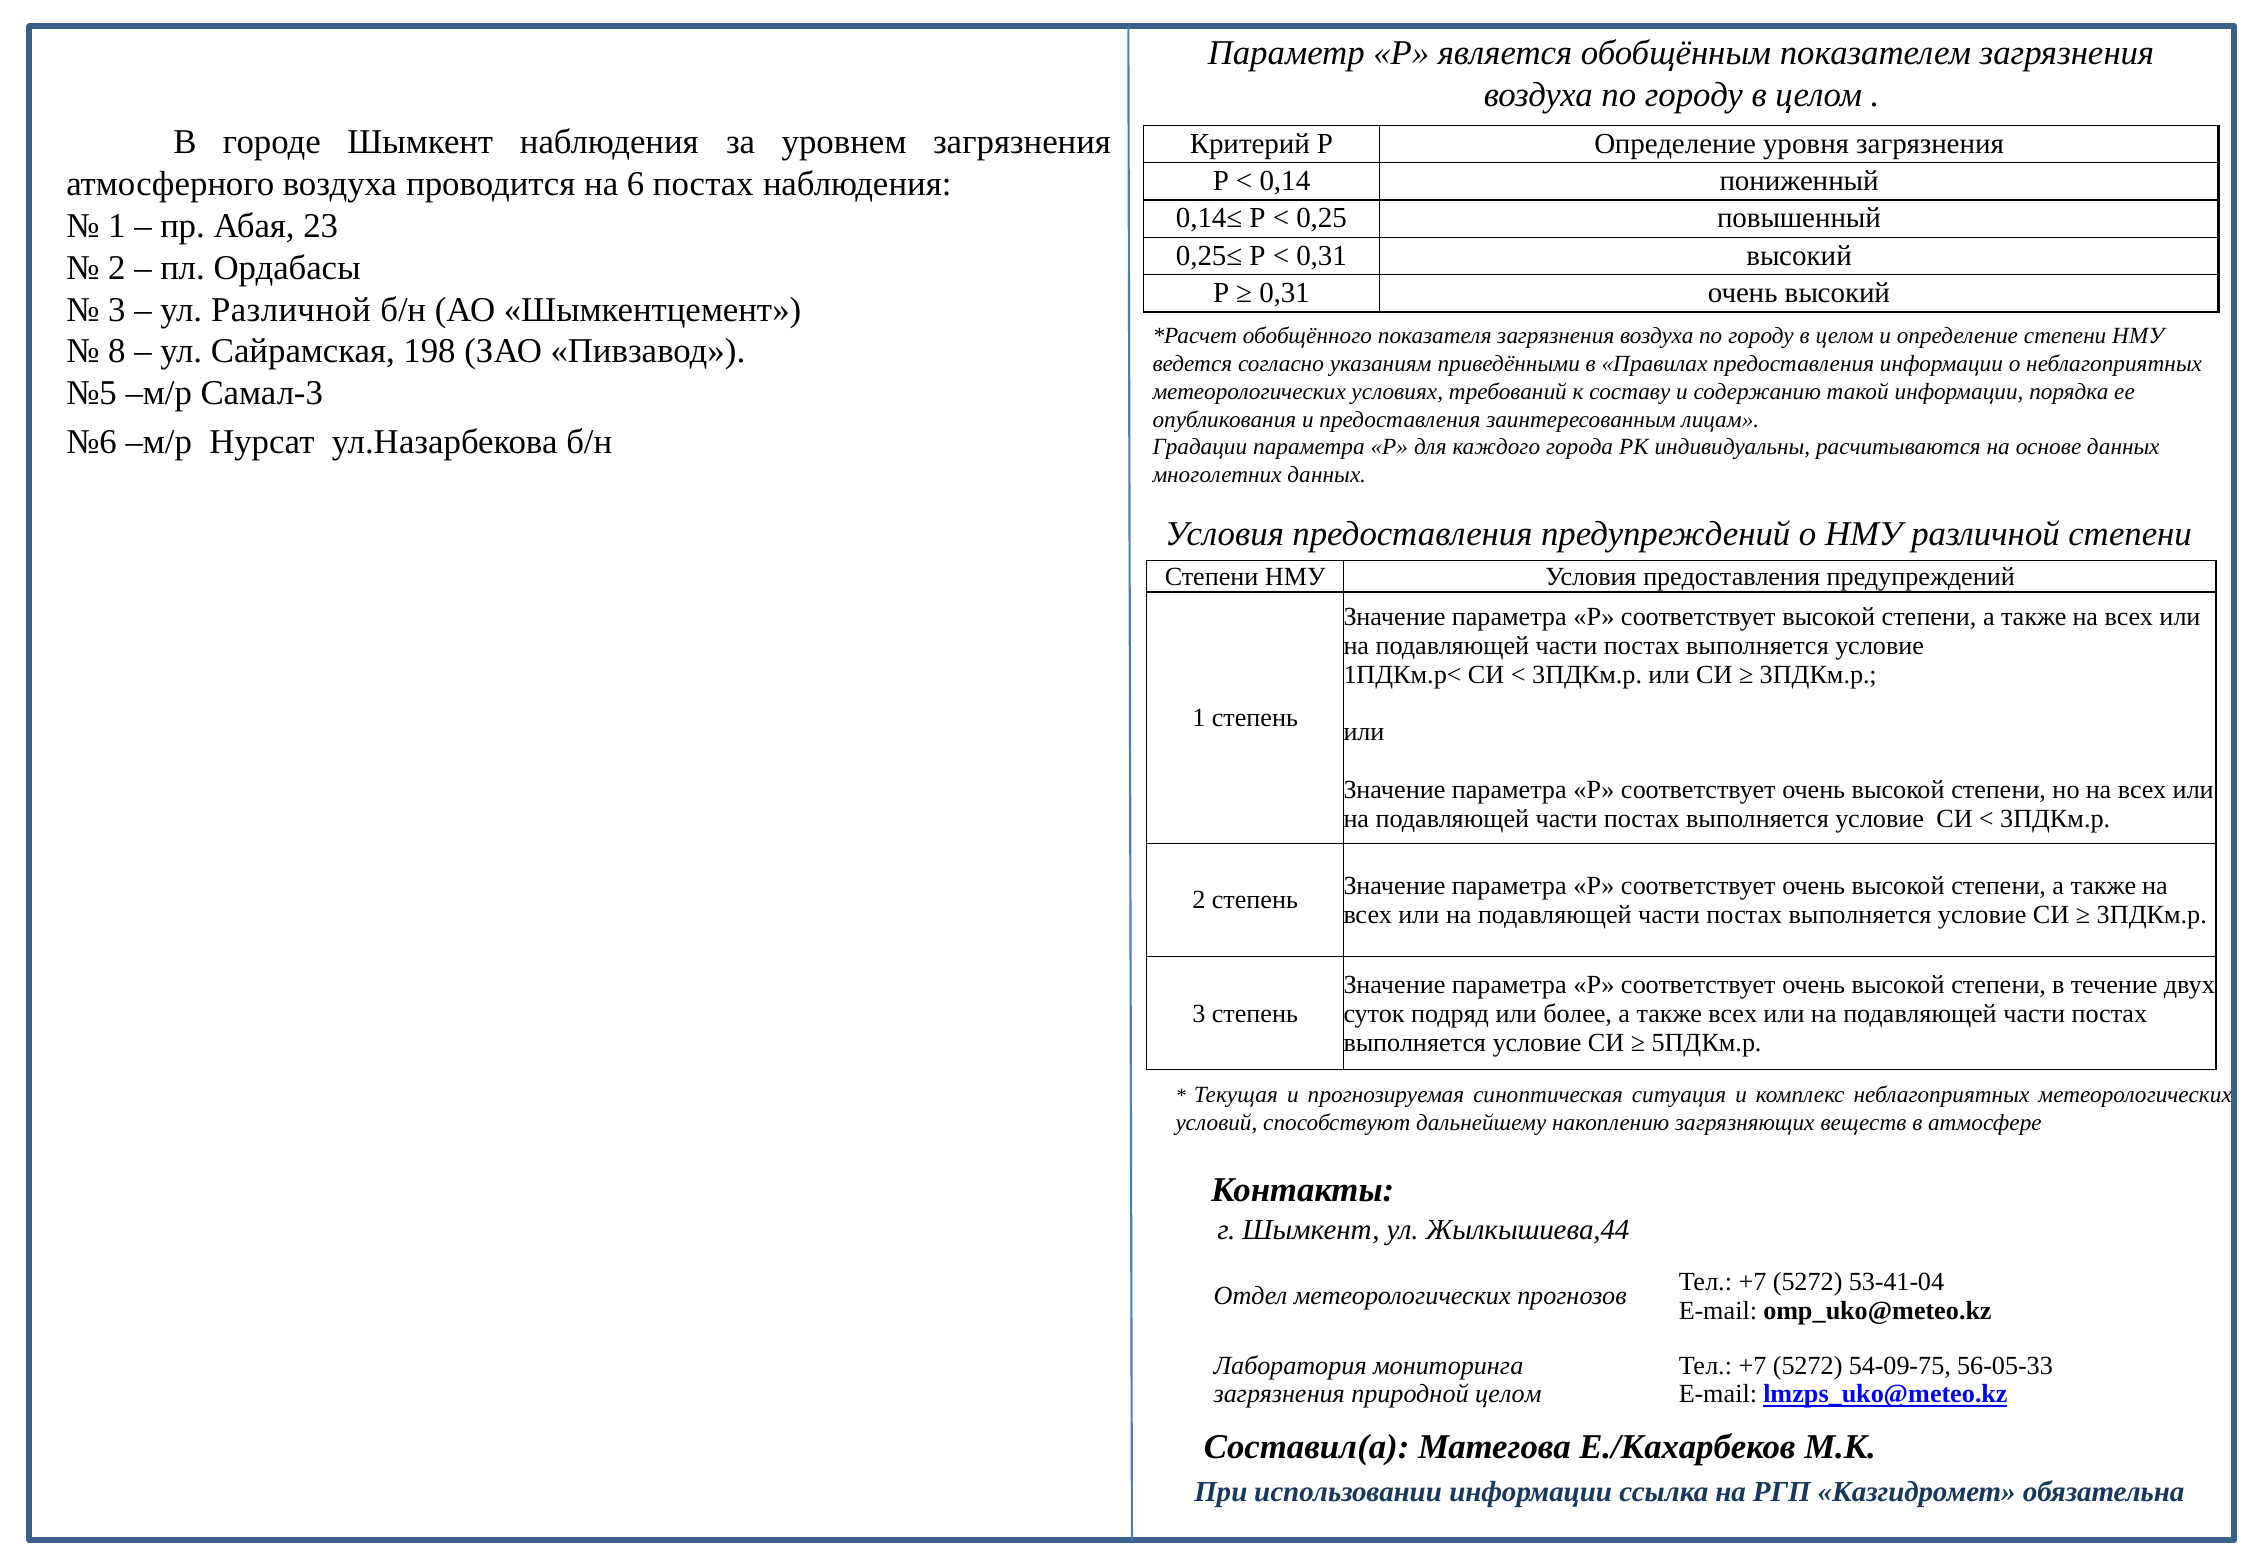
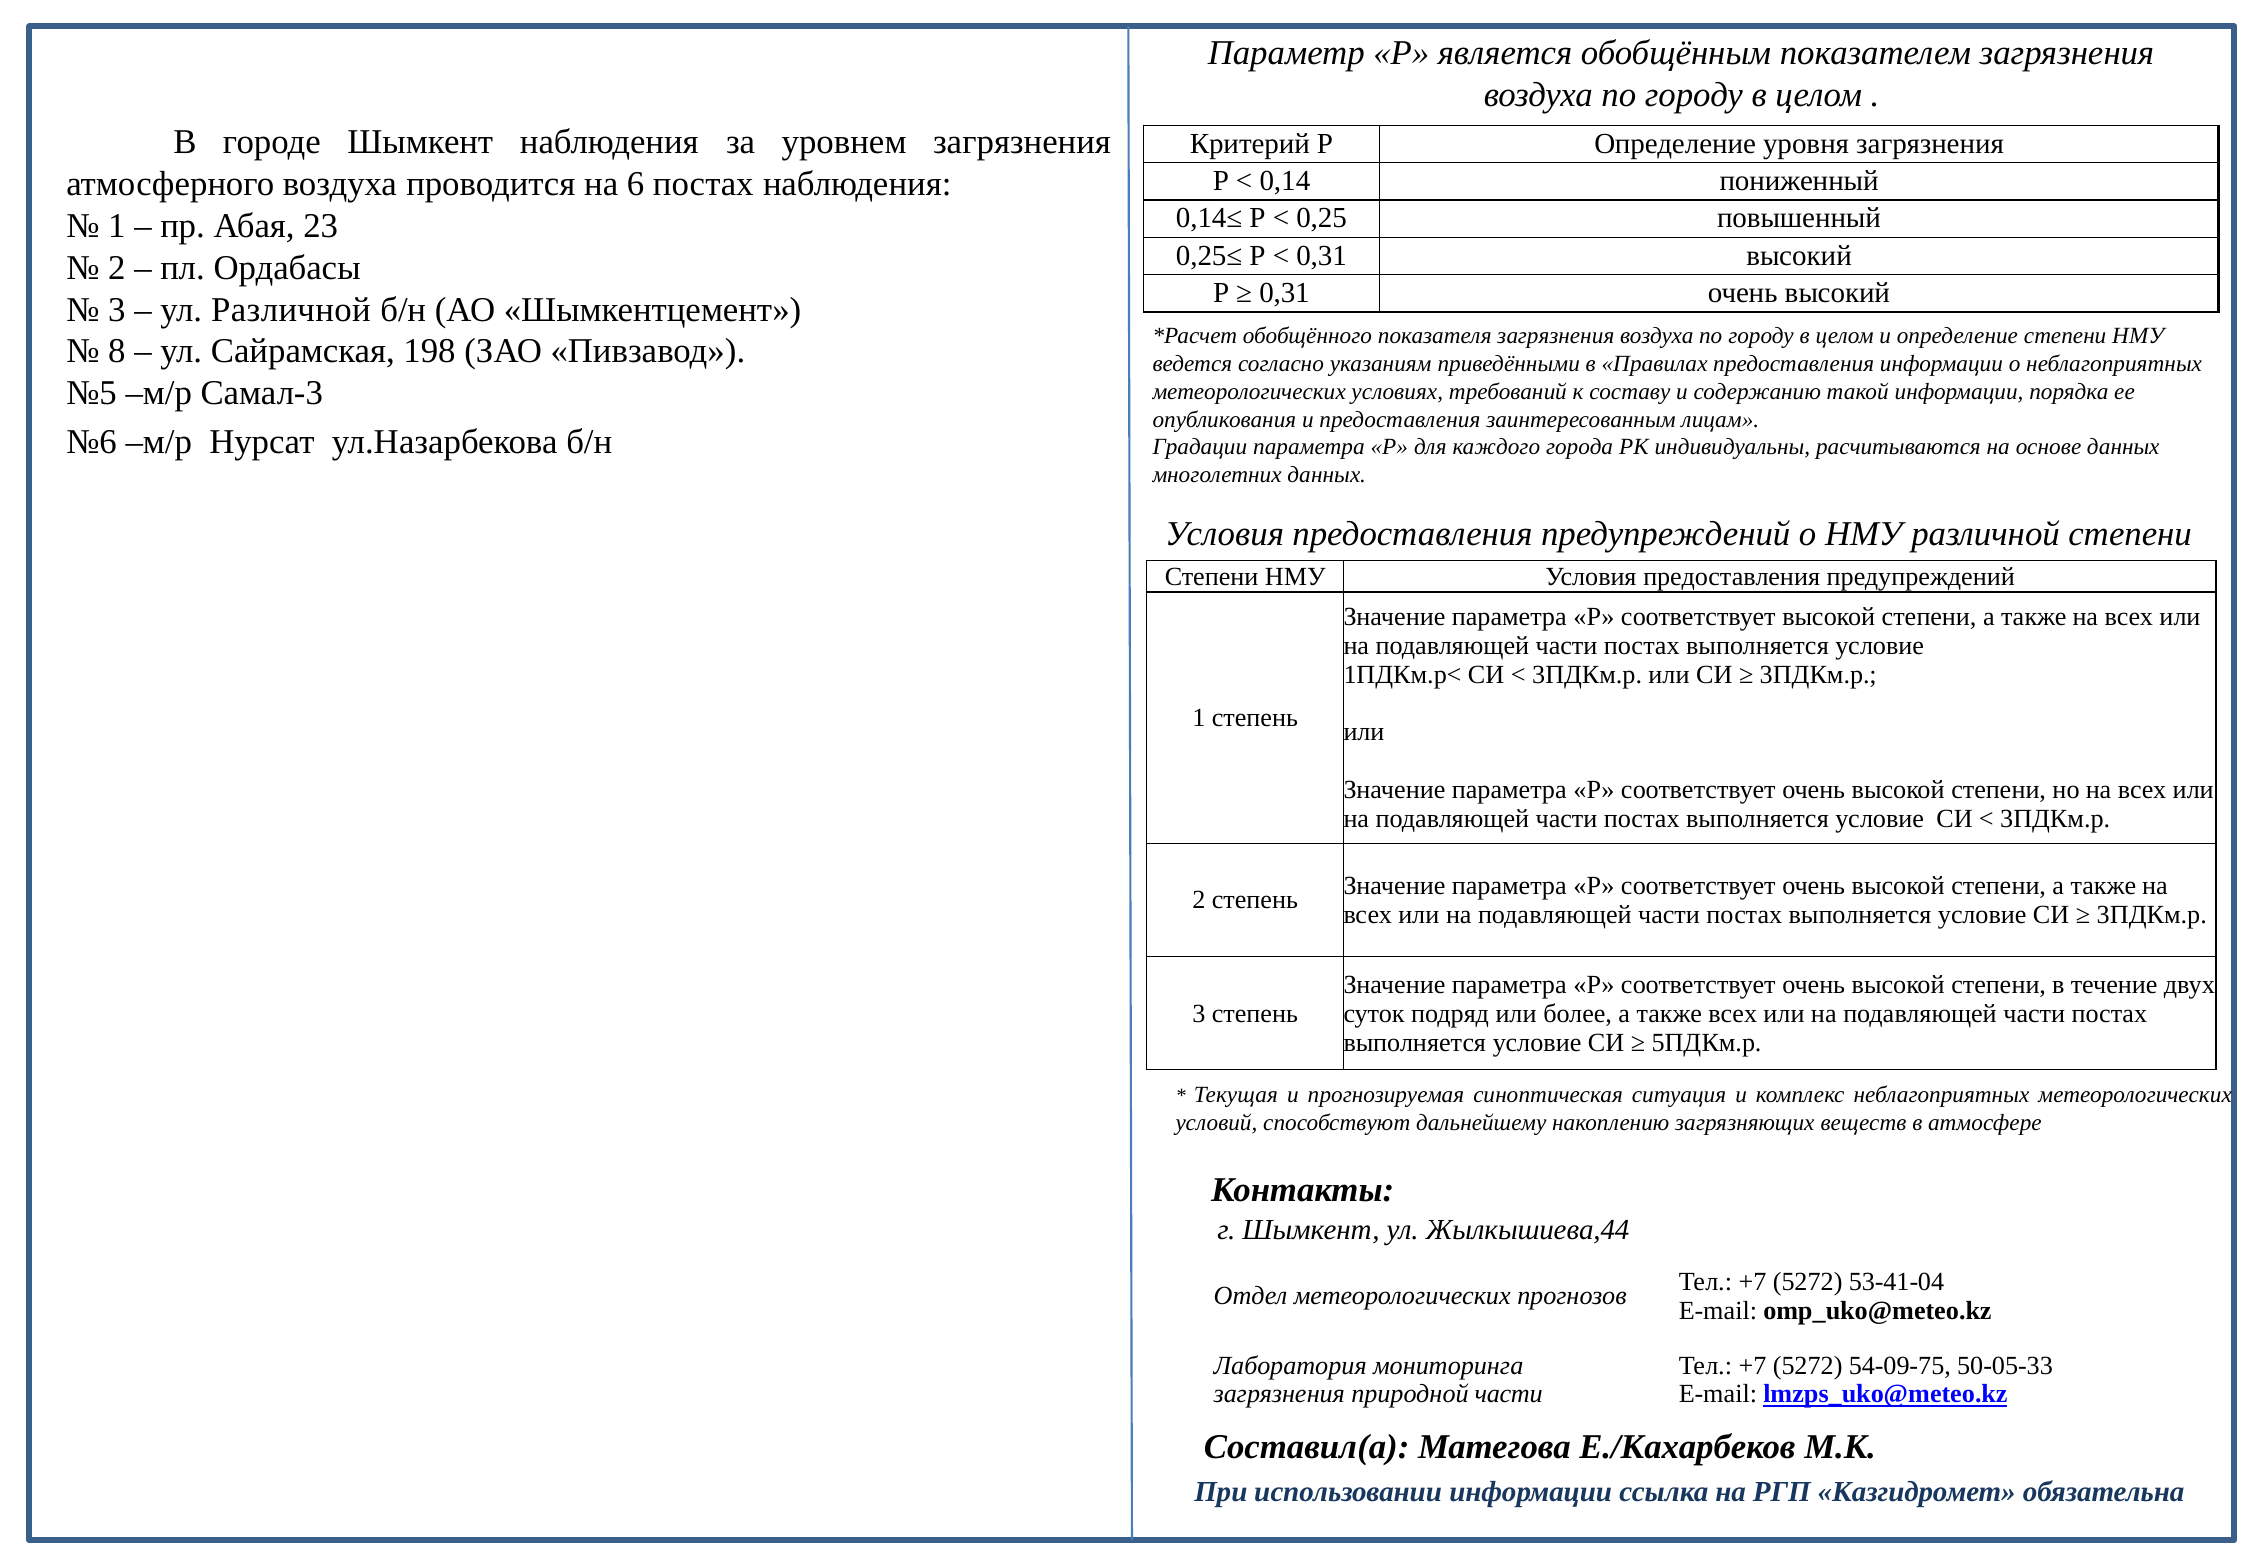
56-05-33: 56-05-33 -> 50-05-33 (2005, 1366)
природной целом: целом -> части (1509, 1395)
